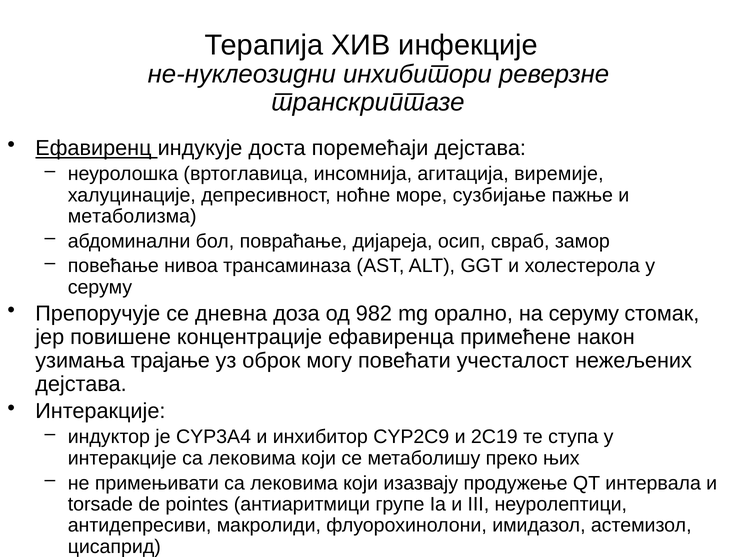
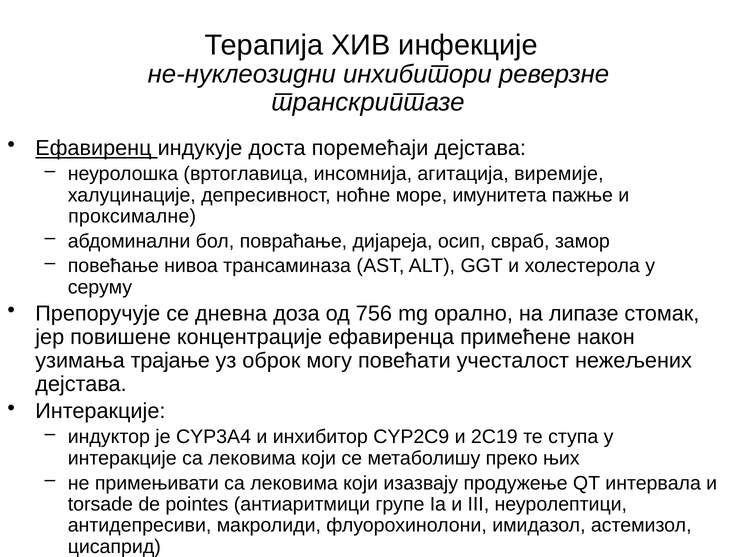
сузбијање: сузбијање -> имунитета (500, 195)
метаболизма: метаболизма -> проксималне (132, 216)
982: 982 -> 756 (374, 314)
на серуму: серуму -> липазе (584, 314)
